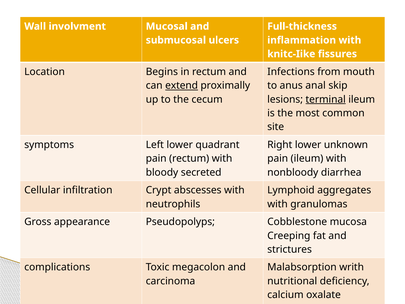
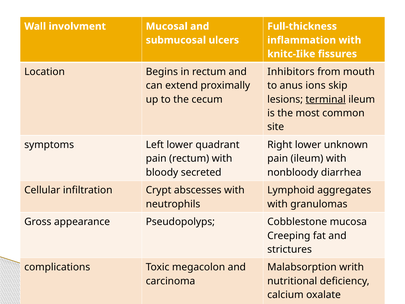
Infections: Infections -> Inhibitors (291, 72)
extend underline: present -> none (182, 86)
anal: anal -> ions (316, 86)
